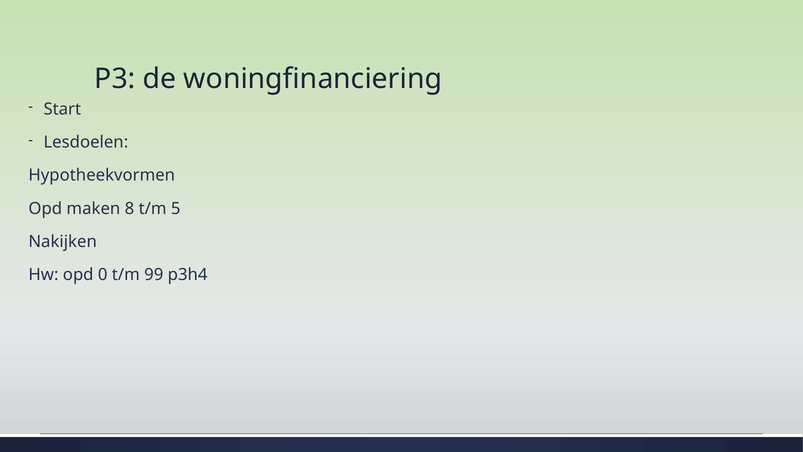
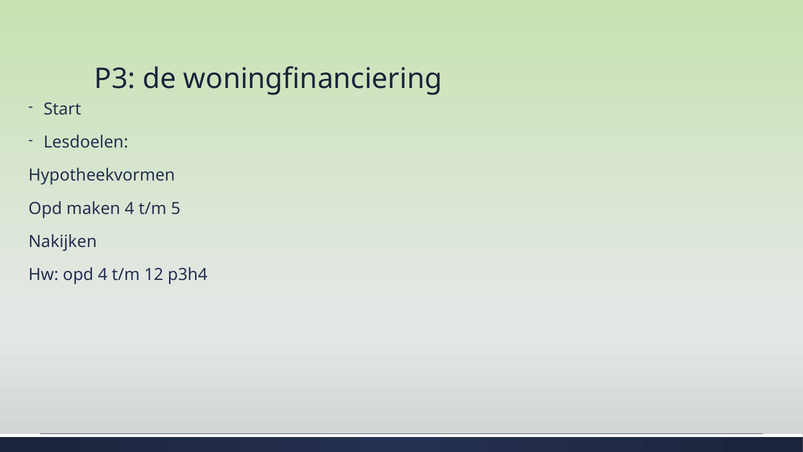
maken 8: 8 -> 4 (129, 208)
opd 0: 0 -> 4 (103, 275)
99: 99 -> 12 (154, 275)
